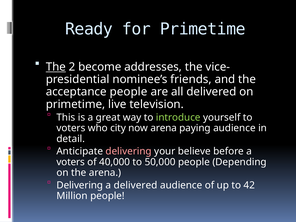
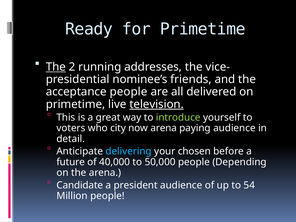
become: become -> running (100, 67)
television underline: none -> present (157, 104)
delivering colour: pink -> light blue (129, 151)
believe: believe -> chosen (194, 151)
voters: voters -> future (71, 162)
Delivering: Delivering -> Candidate (80, 185)
a delivered: delivered -> president (136, 185)
42: 42 -> 54 (249, 185)
